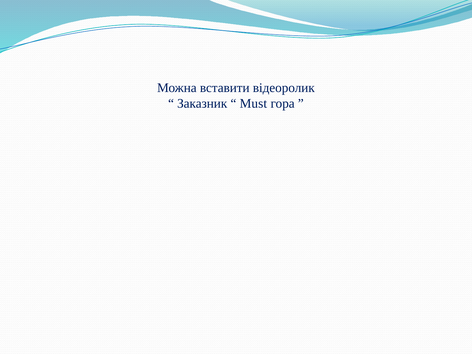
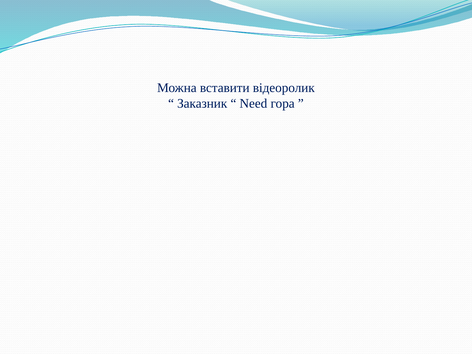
Must: Must -> Need (253, 103)
